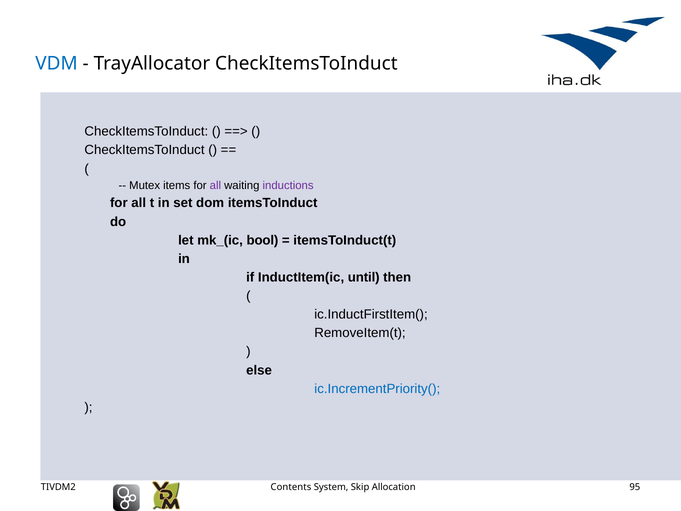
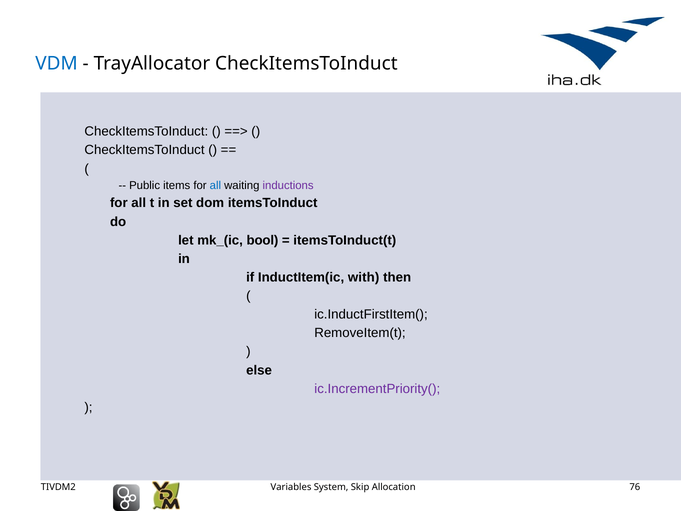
Mutex: Mutex -> Public (145, 185)
all colour: purple -> blue (215, 185)
until: until -> with (364, 277)
ic.IncrementPriority( colour: blue -> purple (377, 389)
Contents: Contents -> Variables (291, 487)
95: 95 -> 76 (635, 487)
